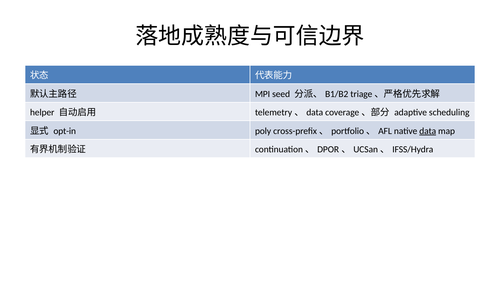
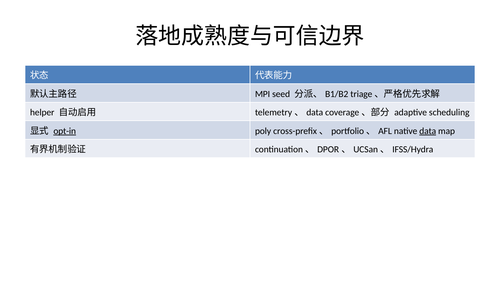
opt-in underline: none -> present (65, 131)
